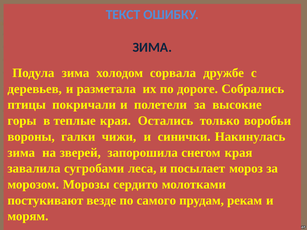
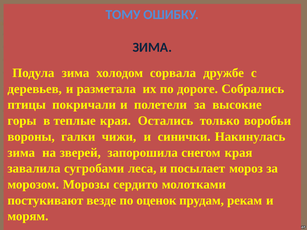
ТЕКСТ: ТЕКСТ -> ТОМУ (123, 15)
самого: самого -> оценок (156, 201)
